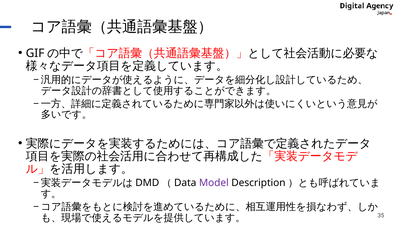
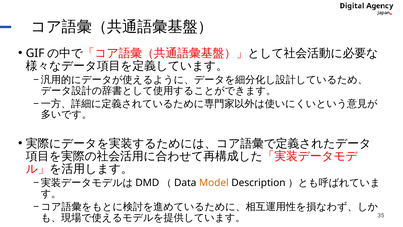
Model colour: purple -> orange (214, 183)
